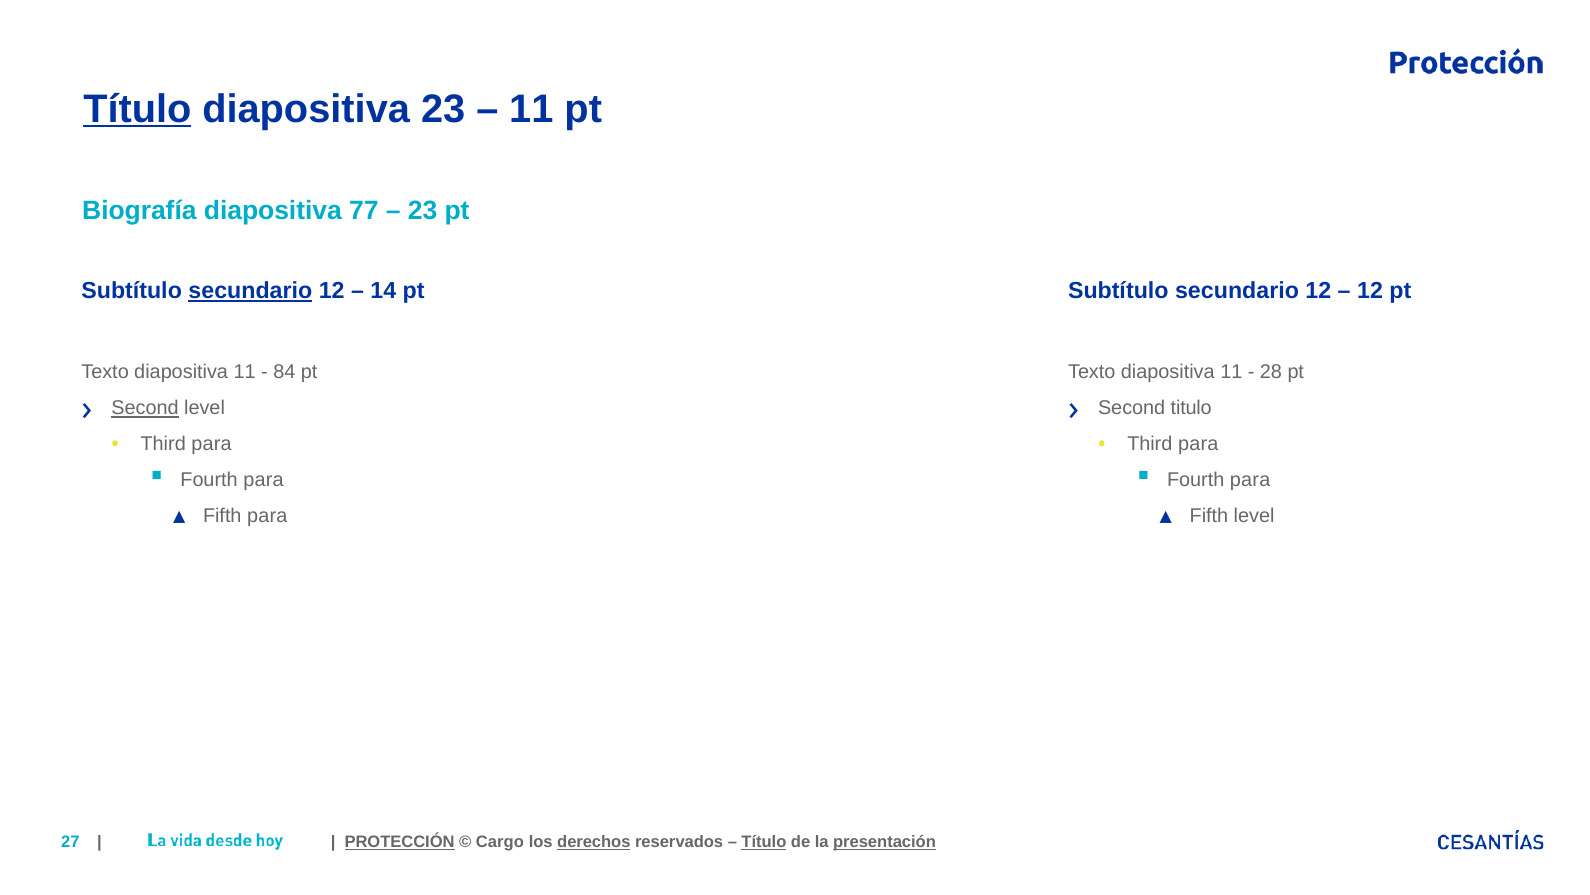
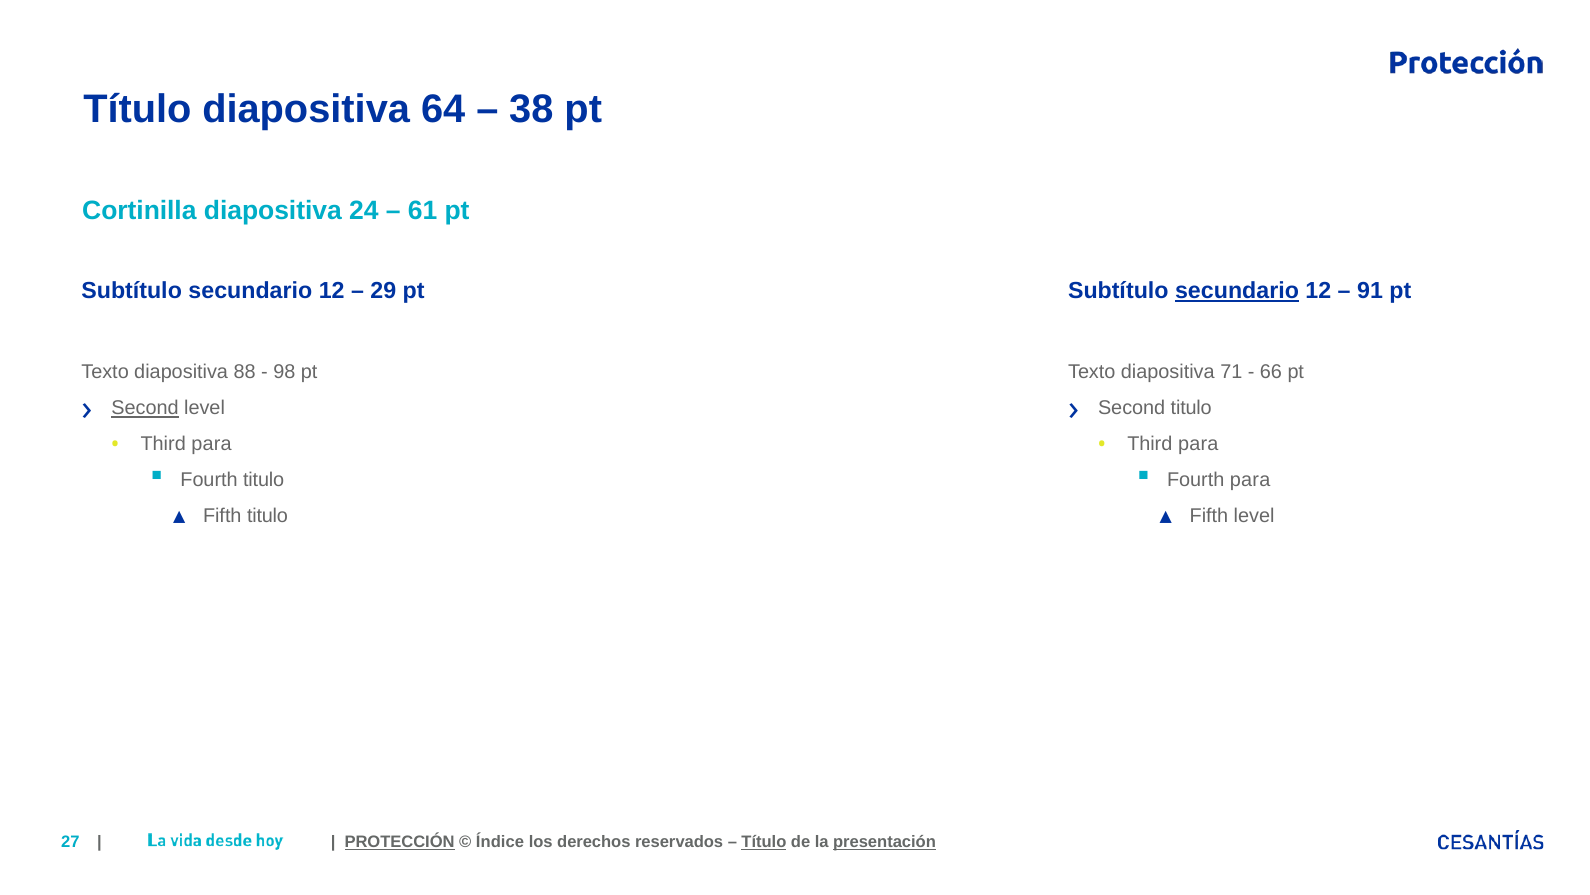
Título underline: present -> none (137, 109)
diapositiva 23: 23 -> 64 (443, 109)
11: 11 -> 38 (531, 109)
Biografía: Biografía -> Cortinilla (139, 210)
77: 77 -> 24 (364, 210)
23: 23 -> 61 (423, 210)
secundario underline: present -> none (250, 291)
14: 14 -> 29 (383, 291)
secundario underline: none -> present (1237, 291)
12: 12 -> 91 (1370, 291)
11: 11 -> 88 (245, 372)
84: 84 -> 98 (284, 372)
11: 11 -> 71 (1231, 372)
28: 28 -> 66 (1271, 372)
para: para -> titulo (264, 480)
Fifth para: para -> titulo (268, 516)
Cargo: Cargo -> Índice (500, 842)
derechos underline: present -> none (594, 842)
